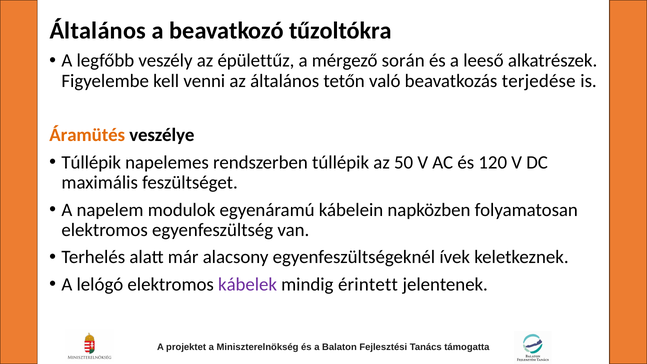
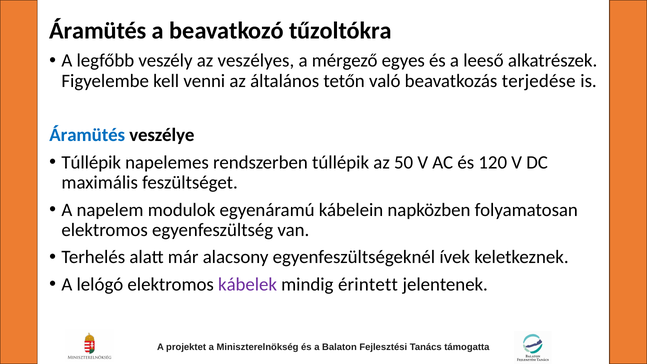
Általános: Általános -> Áramütés (98, 31)
épülettűz: épülettűz -> veszélyes (256, 61)
során: során -> egyes (403, 61)
Áramütés colour: orange -> blue (87, 135)
